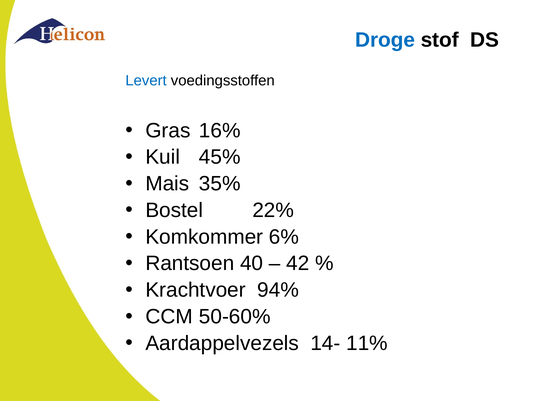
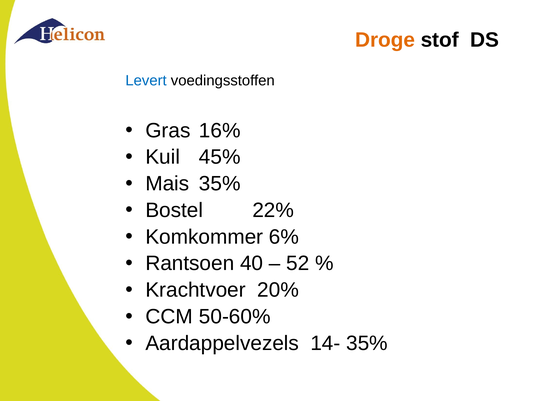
Droge colour: blue -> orange (385, 40)
42: 42 -> 52 (298, 264)
94%: 94% -> 20% (278, 290)
14- 11%: 11% -> 35% (367, 343)
